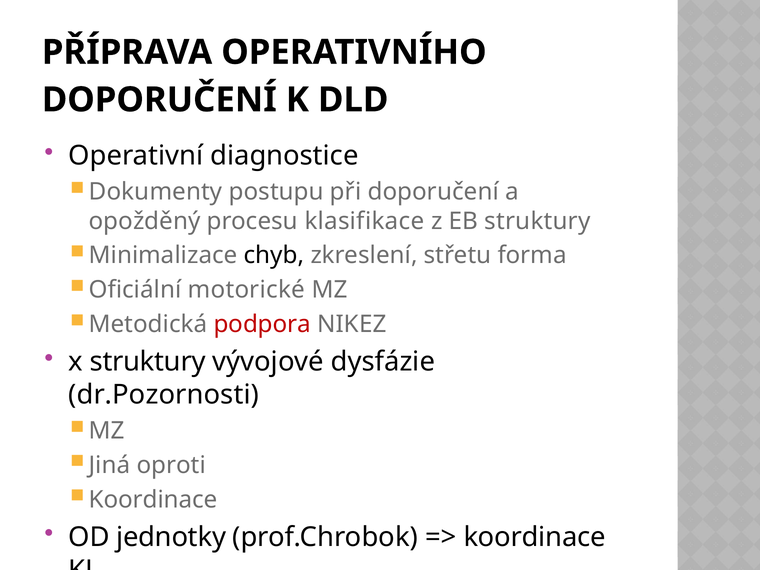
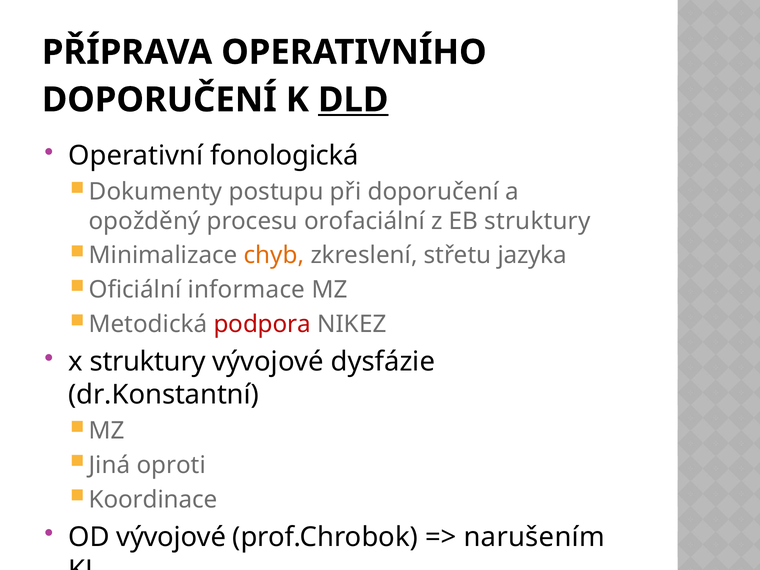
DLD underline: none -> present (353, 100)
diagnostice: diagnostice -> fonologická (285, 156)
klasifikace: klasifikace -> orofaciální (364, 221)
chyb colour: black -> orange (274, 255)
forma: forma -> jazyka (532, 255)
motorické: motorické -> informace (246, 290)
dr.Pozornosti: dr.Pozornosti -> dr.Konstantní (164, 395)
OD jednotky: jednotky -> vývojové (171, 537)
koordinace: koordinace -> narušením (534, 537)
